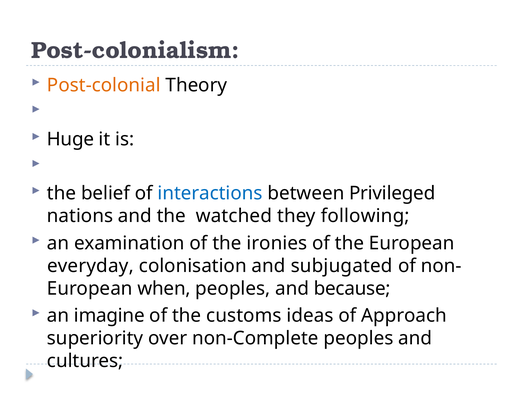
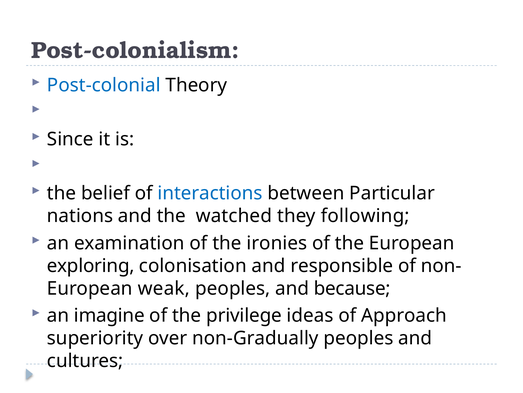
Post-colonial colour: orange -> blue (104, 85)
Huge: Huge -> Since (70, 139)
Privileged: Privileged -> Particular (392, 193)
everyday: everyday -> exploring (91, 265)
subjugated: subjugated -> responsible (342, 265)
when: when -> weak (164, 288)
customs: customs -> privilege (244, 315)
non-Complete: non-Complete -> non-Gradually (255, 338)
